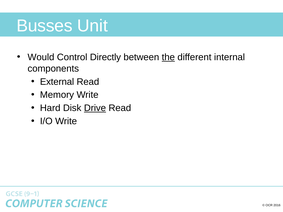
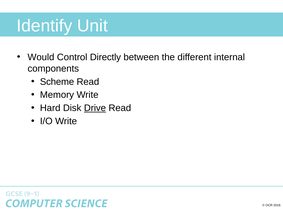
Busses: Busses -> Identify (44, 26)
the underline: present -> none (168, 57)
External: External -> Scheme (57, 82)
